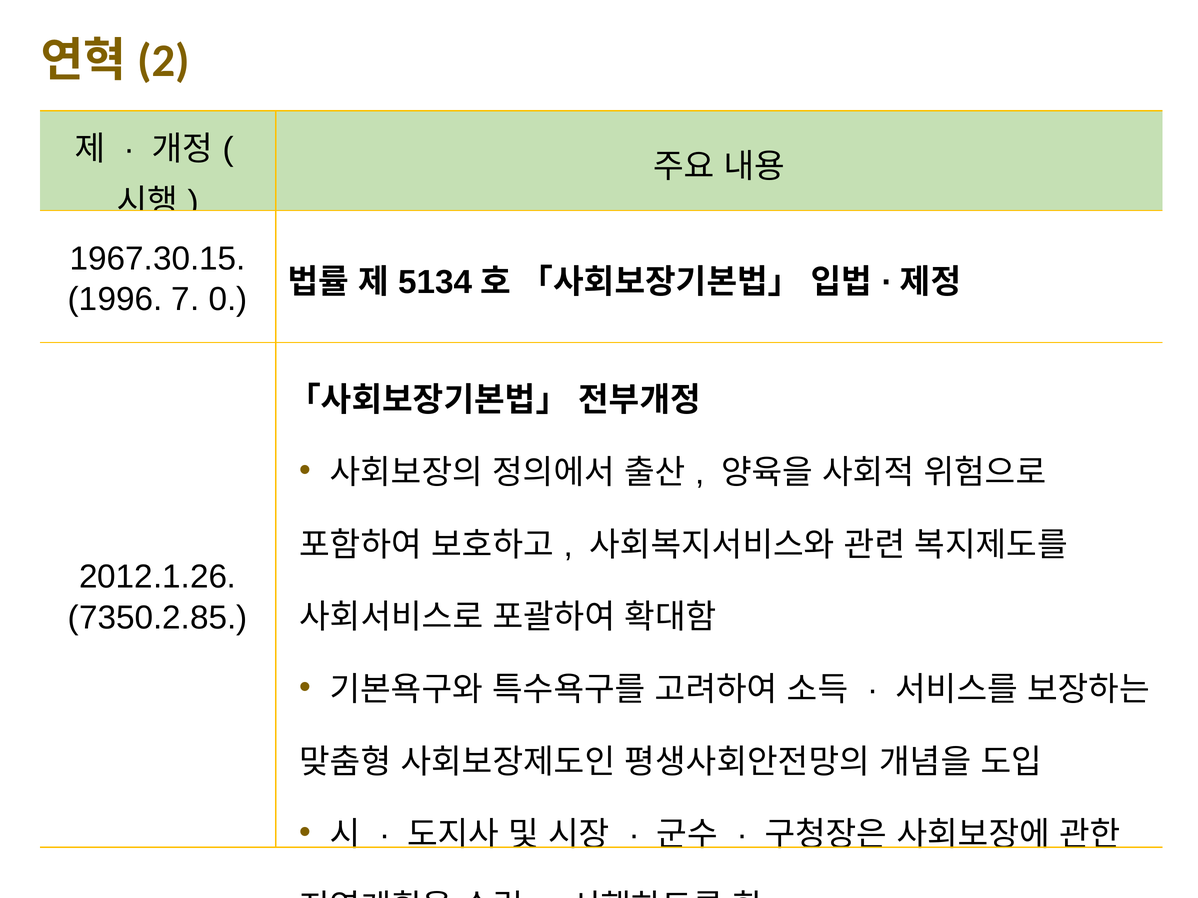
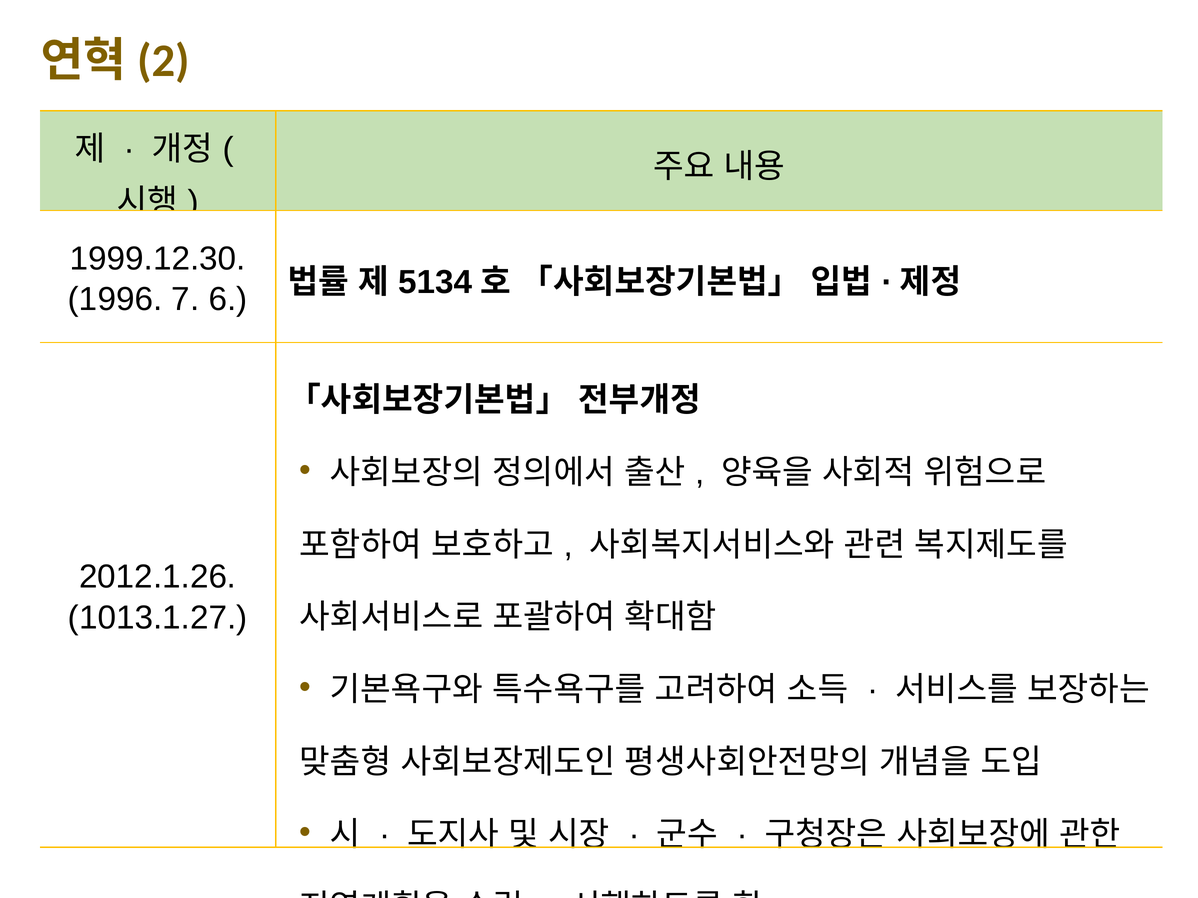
1967.30.15: 1967.30.15 -> 1999.12.30 (158, 259)
0: 0 -> 6 (228, 300)
7350.2.85: 7350.2.85 -> 1013.1.27 (158, 618)
